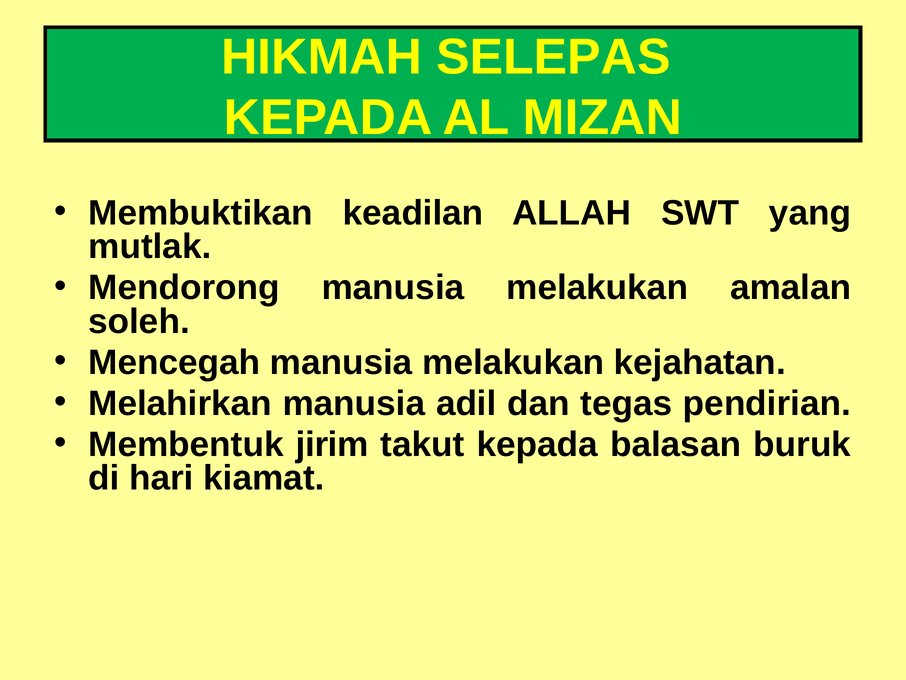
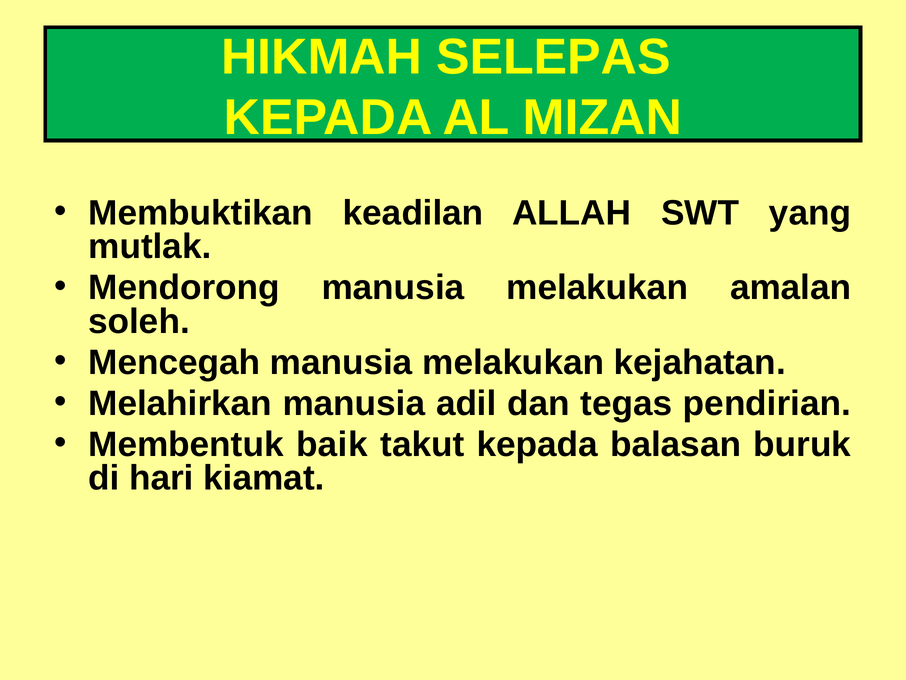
jirim: jirim -> baik (332, 444)
